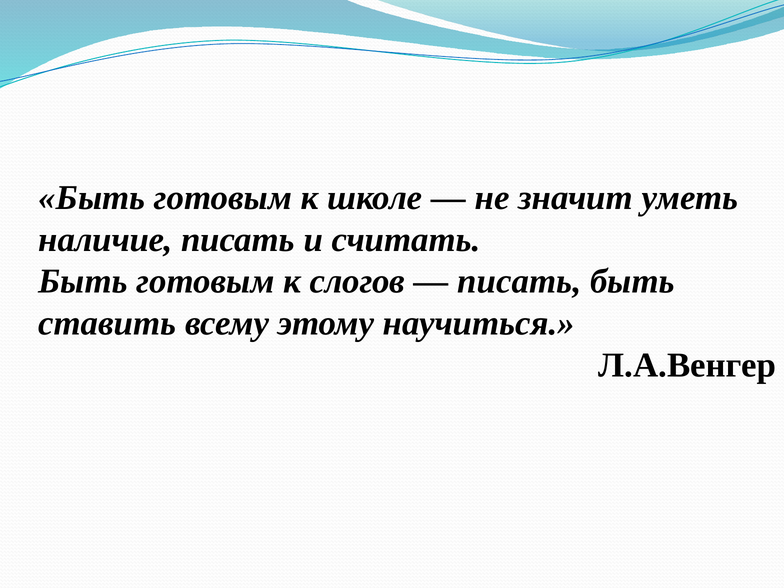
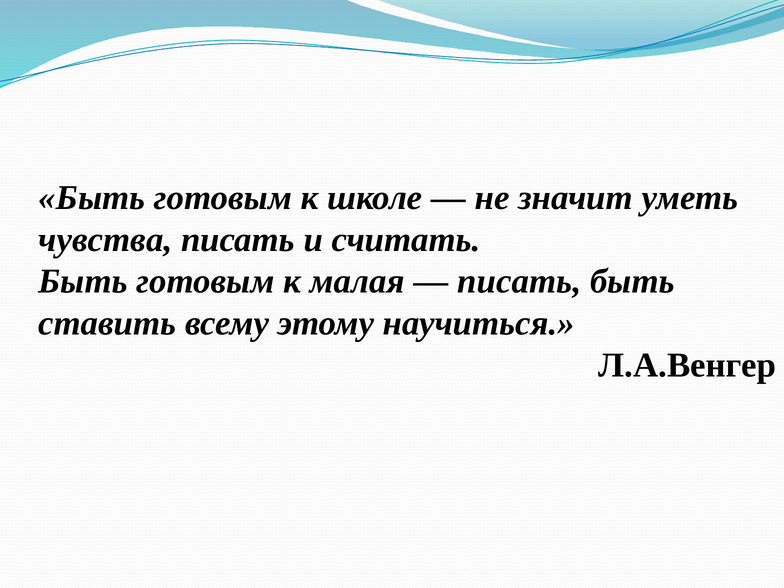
наличие: наличие -> чувства (105, 240)
слогов: слогов -> малая (357, 281)
